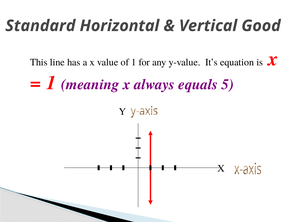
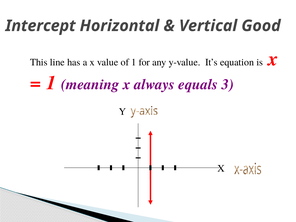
Standard: Standard -> Intercept (40, 26)
5: 5 -> 3 (228, 84)
